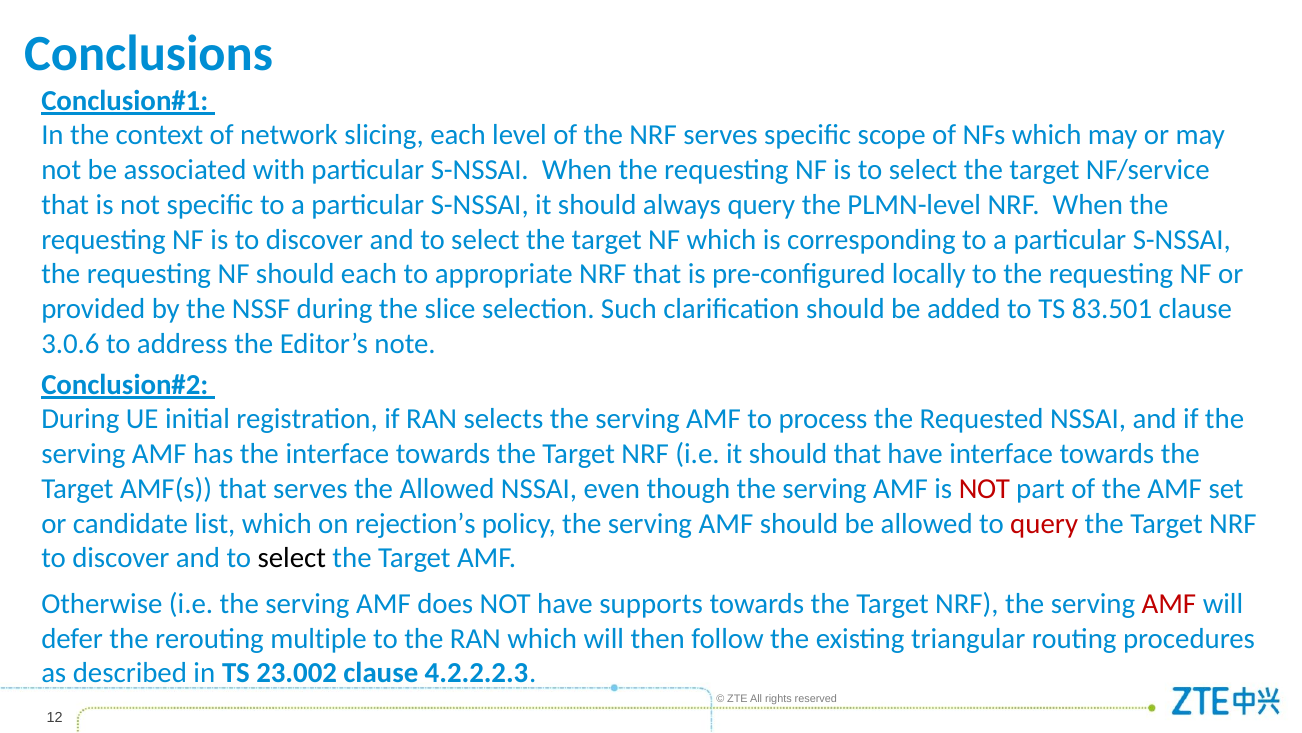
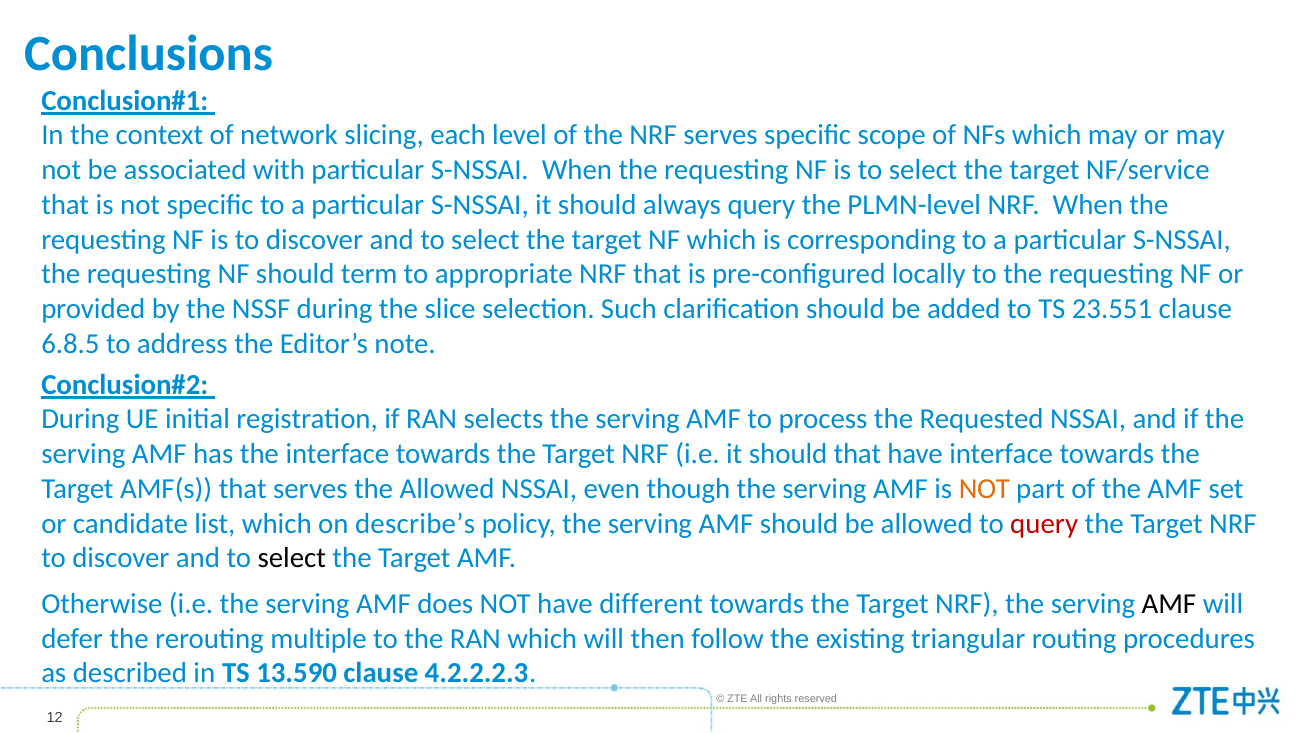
should each: each -> term (369, 274)
83.501: 83.501 -> 23.551 (1112, 309)
3.0.6: 3.0.6 -> 6.8.5 (70, 344)
NOT colour: red -> orange (984, 489)
rejection’s: rejection’s -> describe’s (415, 523)
supports: supports -> different (651, 603)
AMF colour: red -> black (1169, 603)
23.002: 23.002 -> 13.590 (297, 673)
